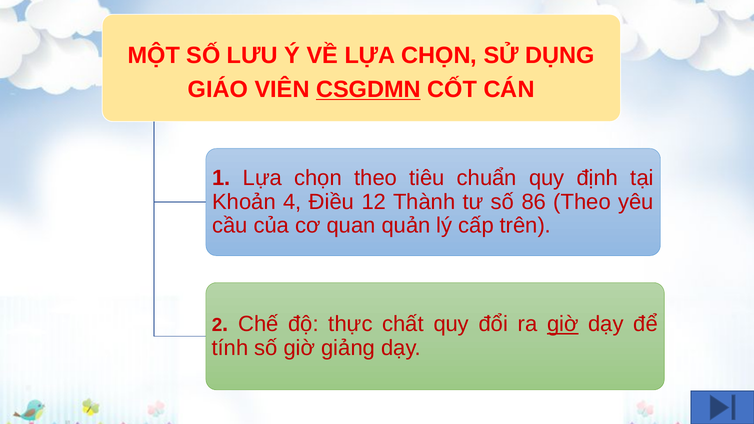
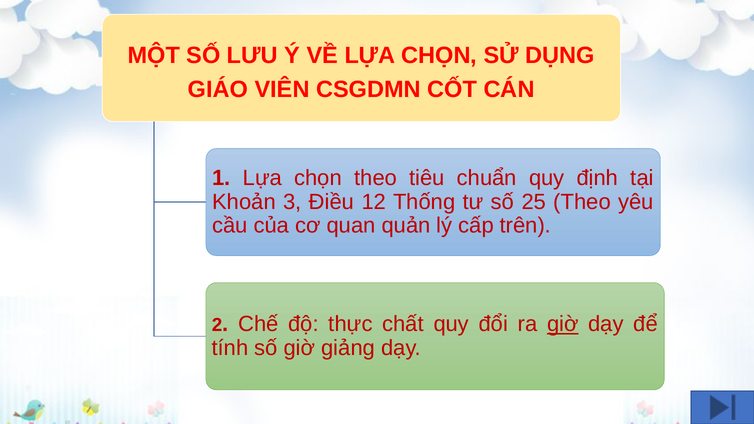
CSGDMN underline: present -> none (368, 89)
4: 4 -> 3 (292, 202)
Thành: Thành -> Thống (424, 202)
86: 86 -> 25 (534, 202)
